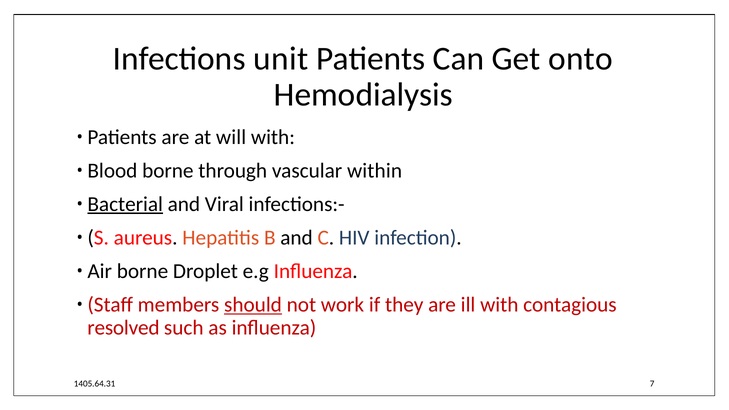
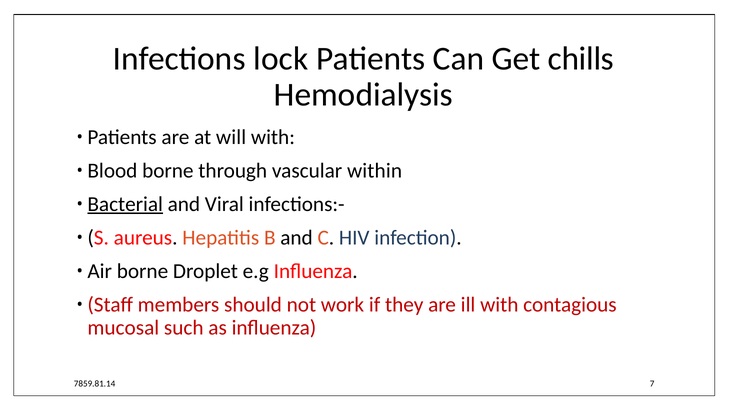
unit: unit -> lock (281, 59)
onto: onto -> chills (581, 59)
should underline: present -> none (253, 305)
resolved: resolved -> mucosal (123, 328)
1405.64.31: 1405.64.31 -> 7859.81.14 (95, 384)
